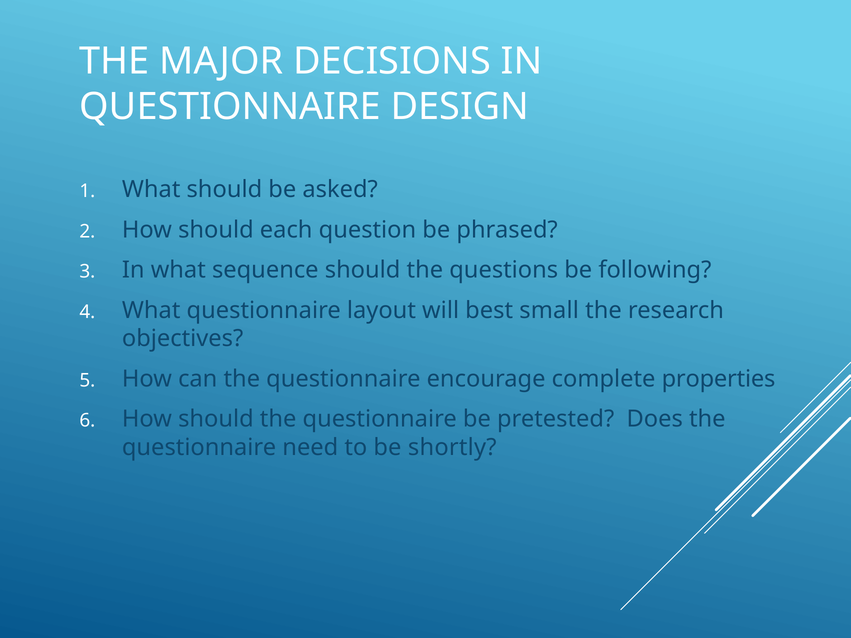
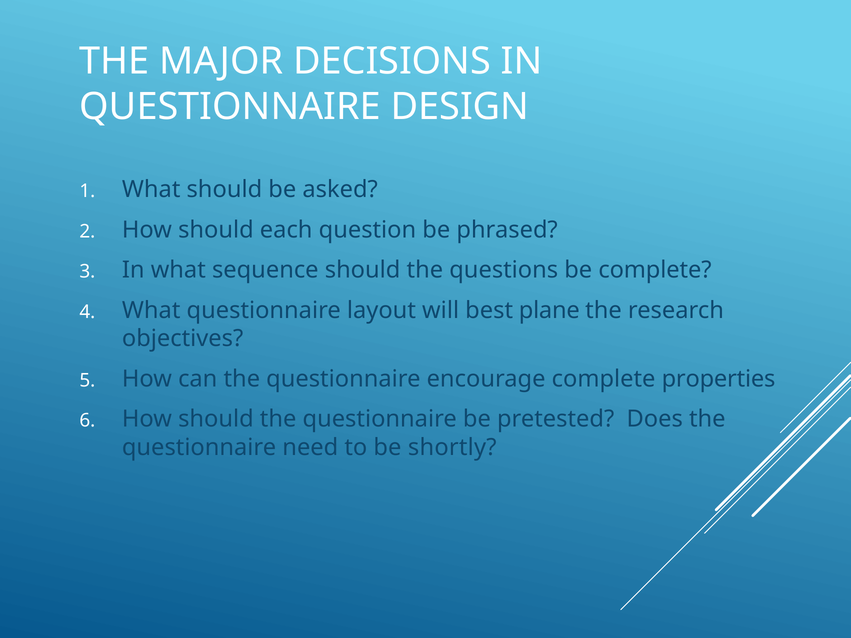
be following: following -> complete (655, 270)
small: small -> plane (549, 310)
